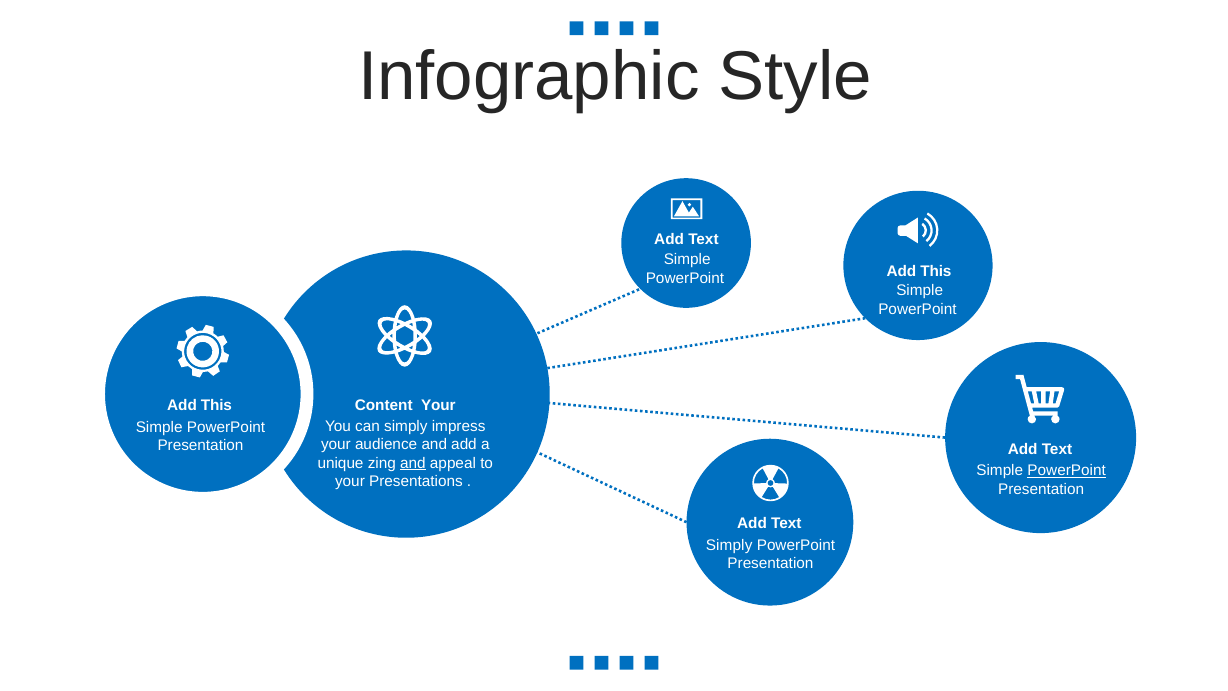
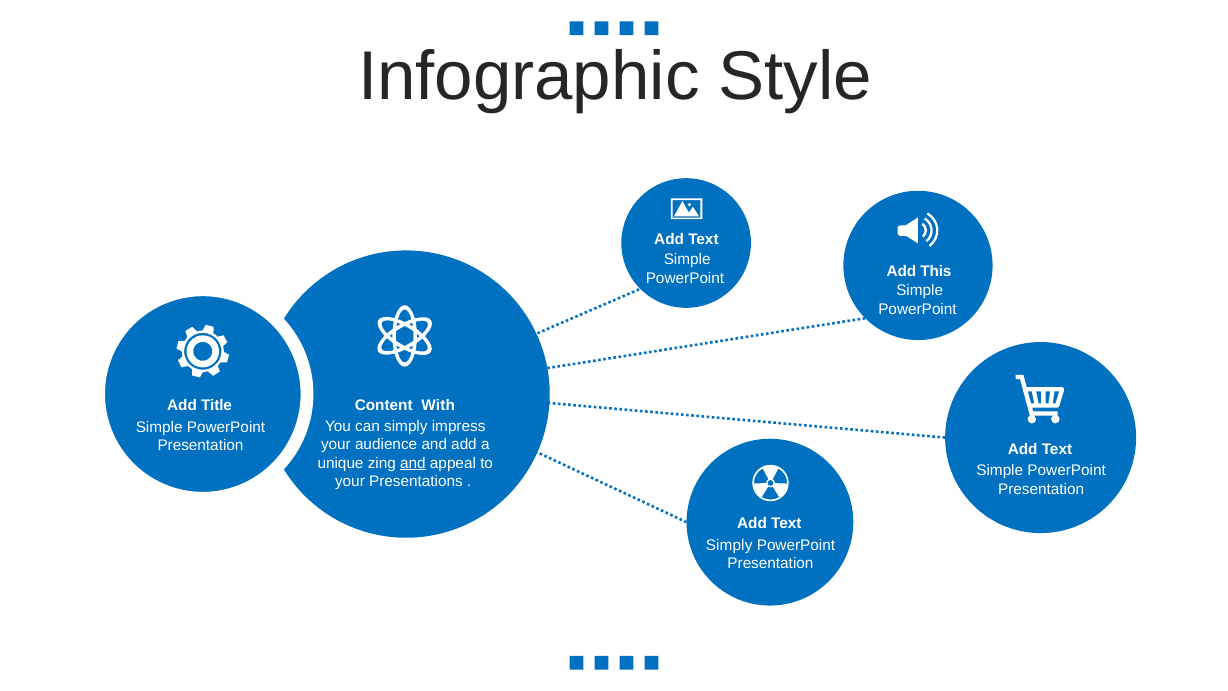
Content Your: Your -> With (438, 405)
This: This -> Title (216, 405)
PowerPoint underline: present -> none (1067, 471)
